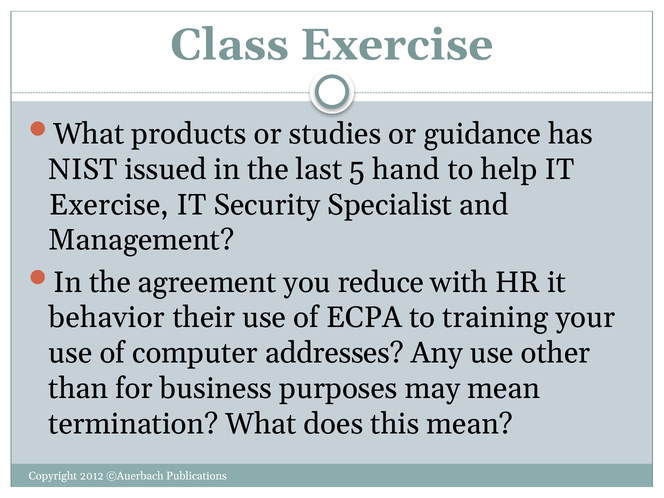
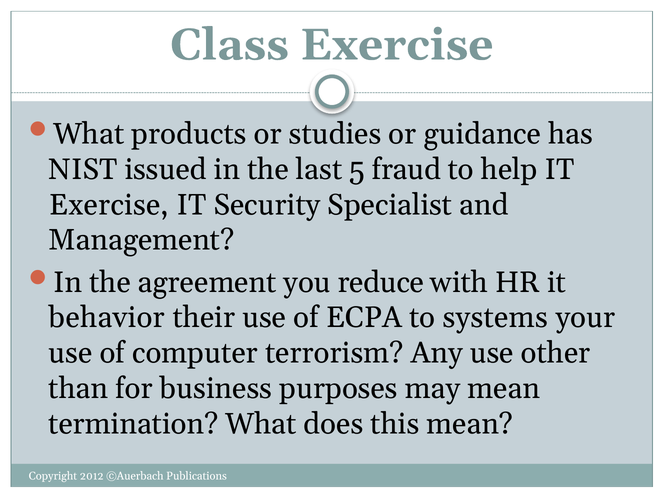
hand: hand -> fraud (406, 169)
training: training -> systems (495, 318)
addresses: addresses -> terrorism (334, 353)
